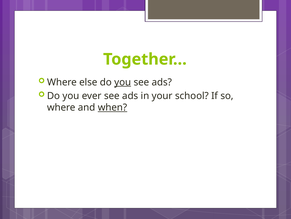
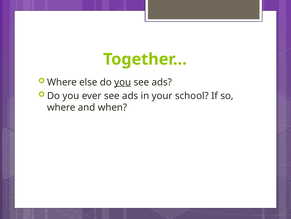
when underline: present -> none (112, 107)
